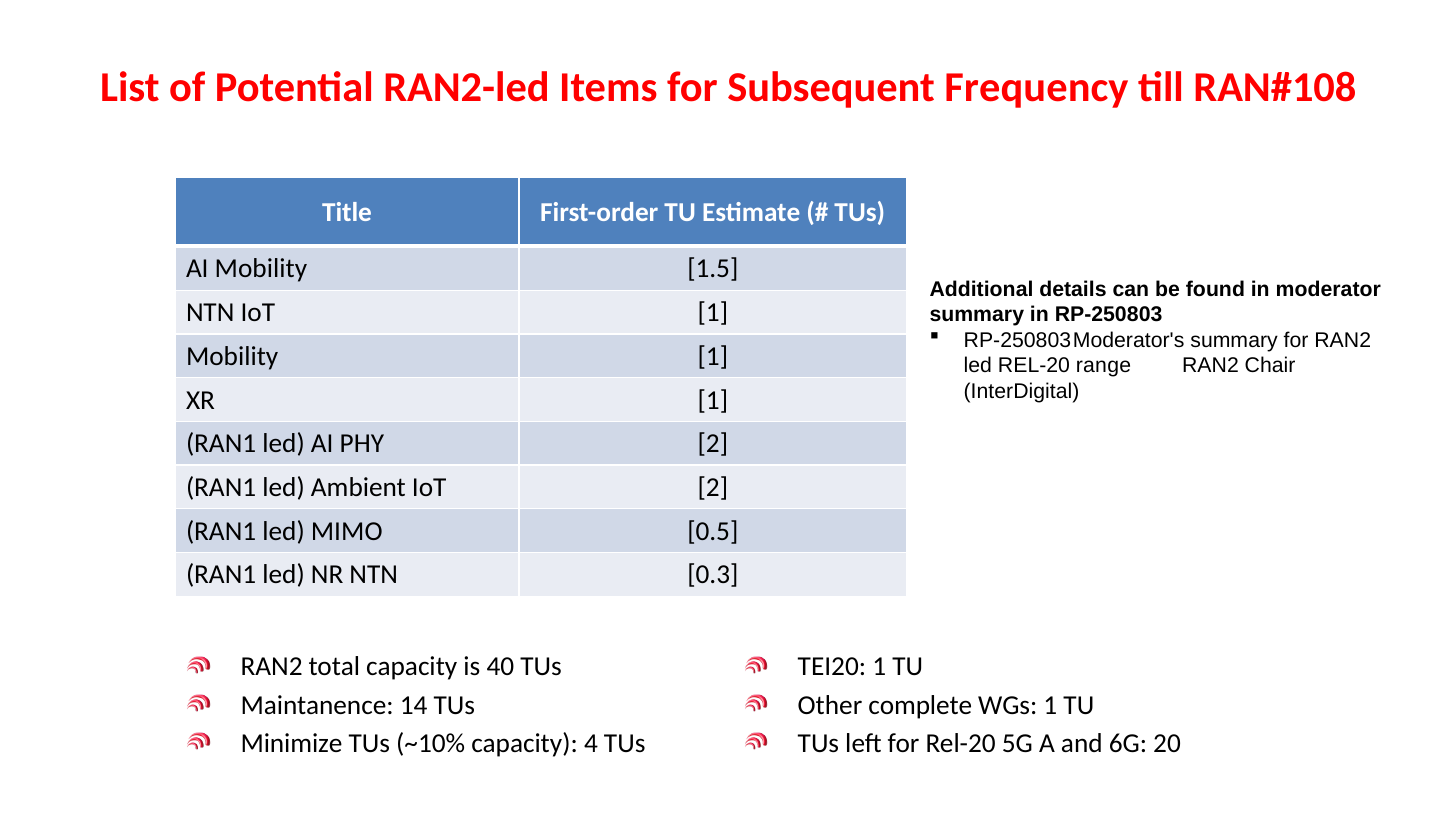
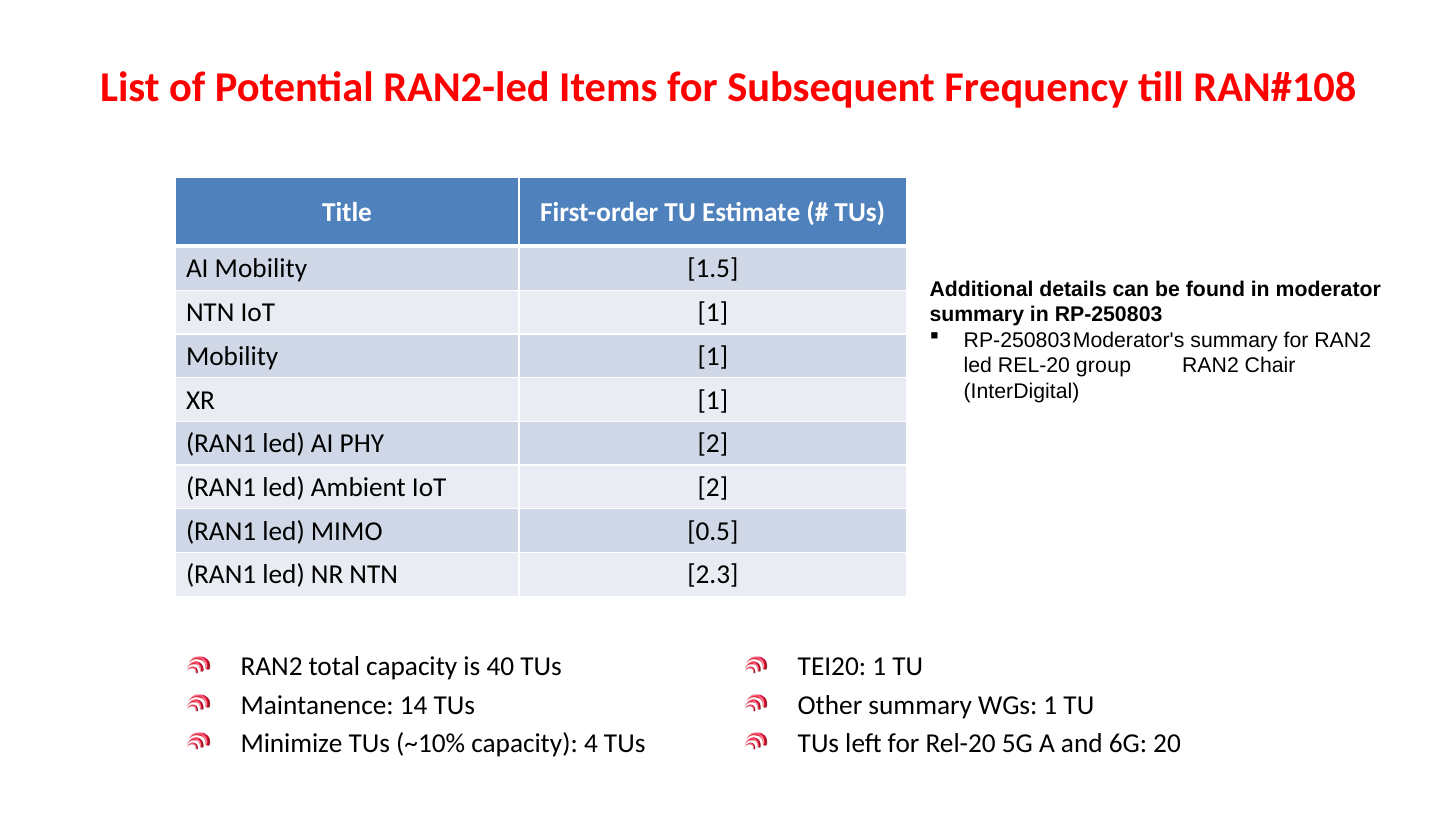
range: range -> group (1104, 366)
0.3: 0.3 -> 2.3 (713, 575)
Other complete: complete -> summary (920, 705)
